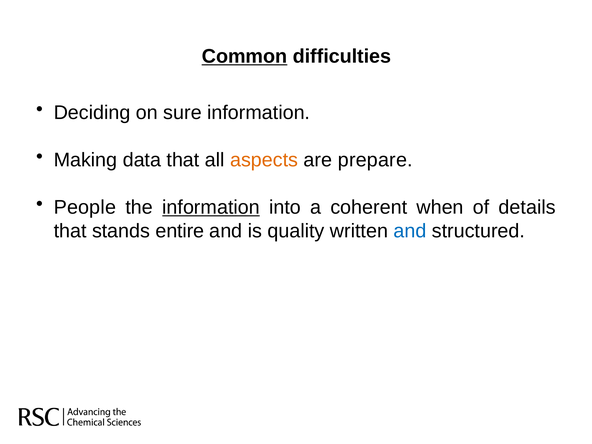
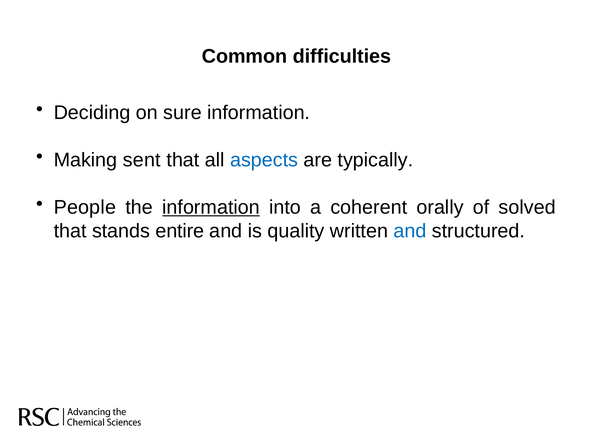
Common underline: present -> none (245, 56)
data: data -> sent (142, 160)
aspects colour: orange -> blue (264, 160)
prepare: prepare -> typically (375, 160)
when: when -> orally (440, 207)
details: details -> solved (527, 207)
